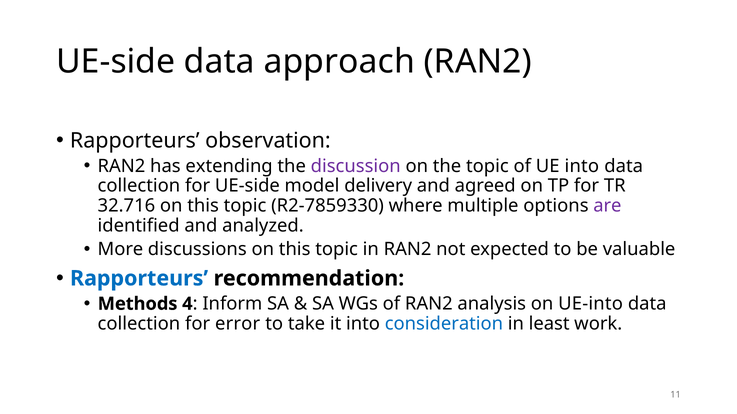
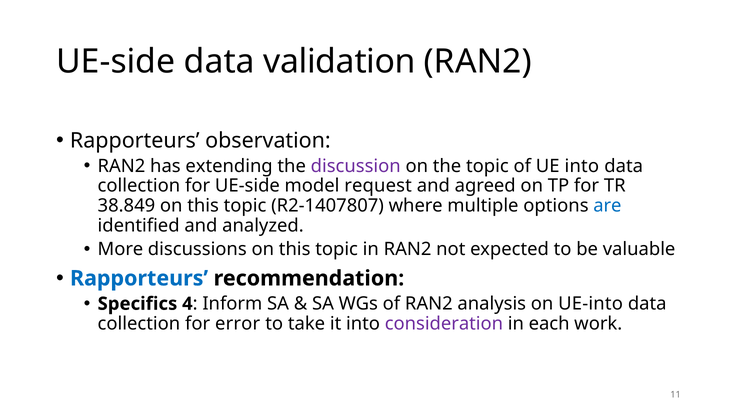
approach: approach -> validation (340, 62)
delivery: delivery -> request (378, 186)
32.716: 32.716 -> 38.849 (126, 206)
R2-7859330: R2-7859330 -> R2-1407807 (328, 206)
are colour: purple -> blue (607, 206)
Methods: Methods -> Specifics (137, 304)
consideration colour: blue -> purple (444, 324)
least: least -> each (549, 324)
